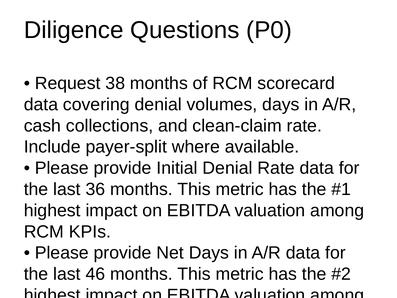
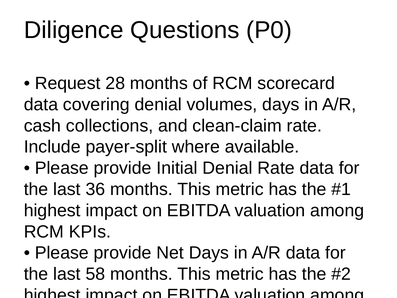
38: 38 -> 28 (115, 83)
46: 46 -> 58 (95, 274)
